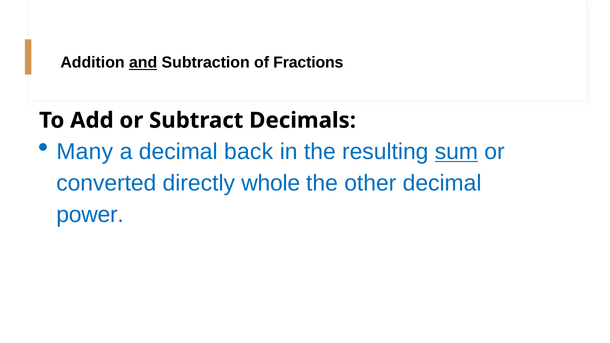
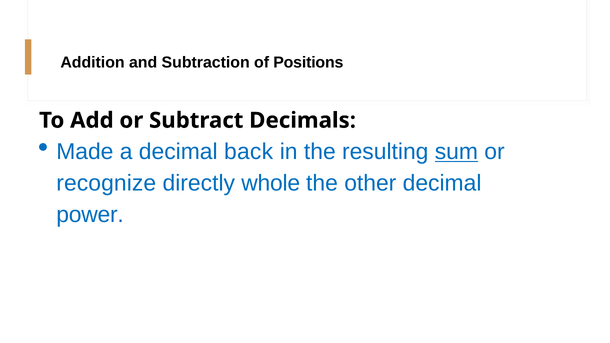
and underline: present -> none (143, 62)
Fractions: Fractions -> Positions (308, 62)
Many: Many -> Made (85, 152)
converted: converted -> recognize (106, 183)
